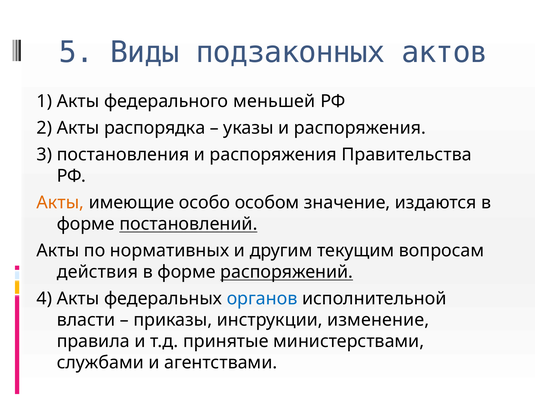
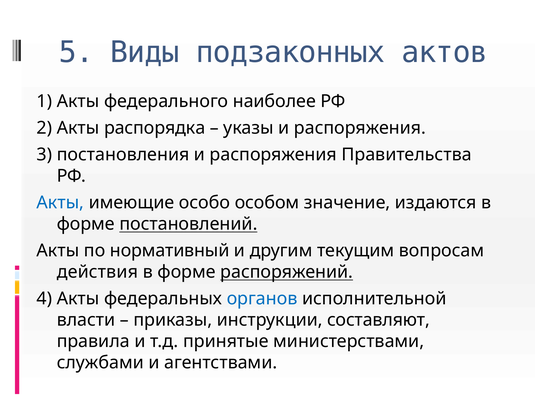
меньшей: меньшей -> наиболее (274, 101)
Акты colour: orange -> blue (60, 203)
нормативных: нормативных -> нормативный (170, 251)
изменение: изменение -> составляют (378, 320)
